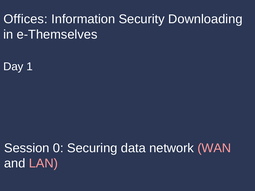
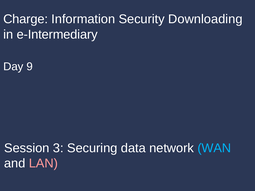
Offices: Offices -> Charge (26, 19)
e-Themselves: e-Themselves -> e-Intermediary (57, 34)
1: 1 -> 9 (30, 67)
0: 0 -> 3 (58, 148)
WAN colour: pink -> light blue (214, 148)
